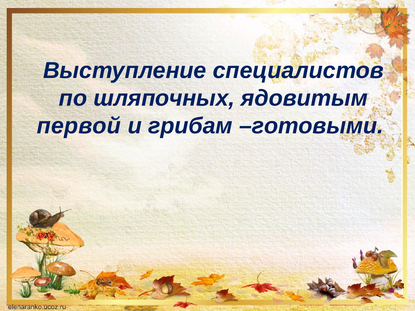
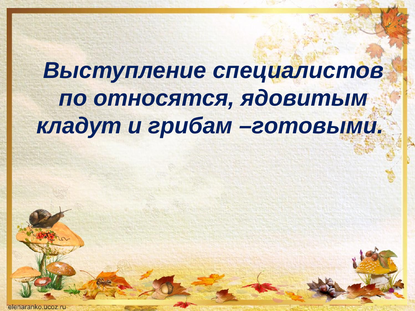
шляпочных: шляпочных -> относятся (164, 98)
первой: первой -> кладут (79, 126)
